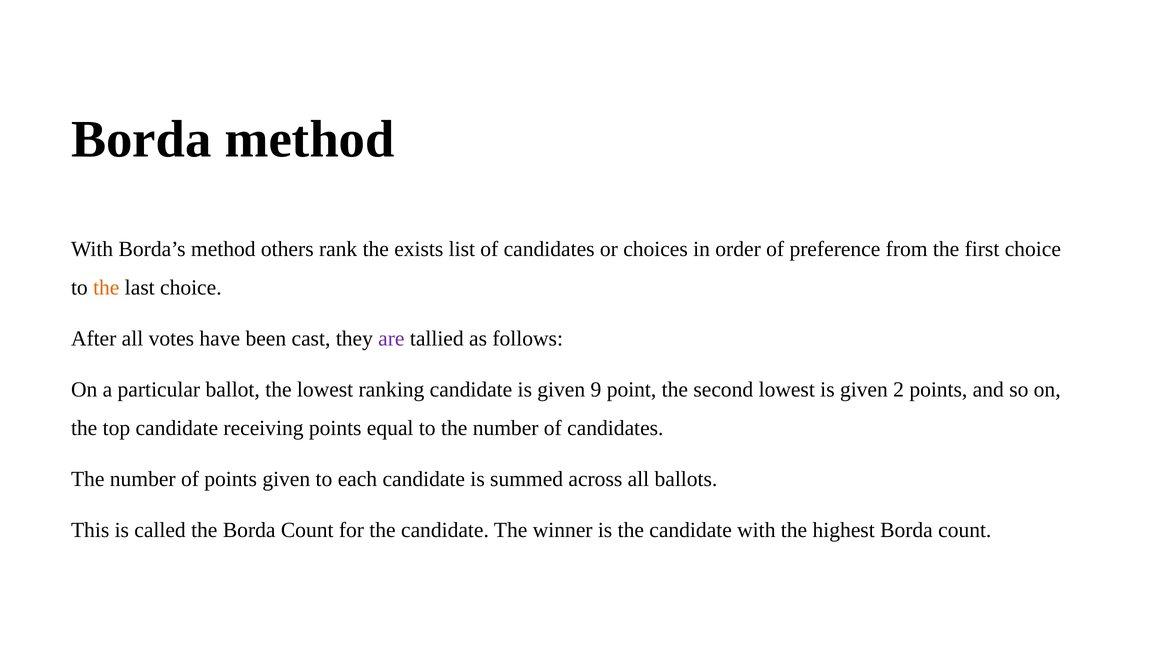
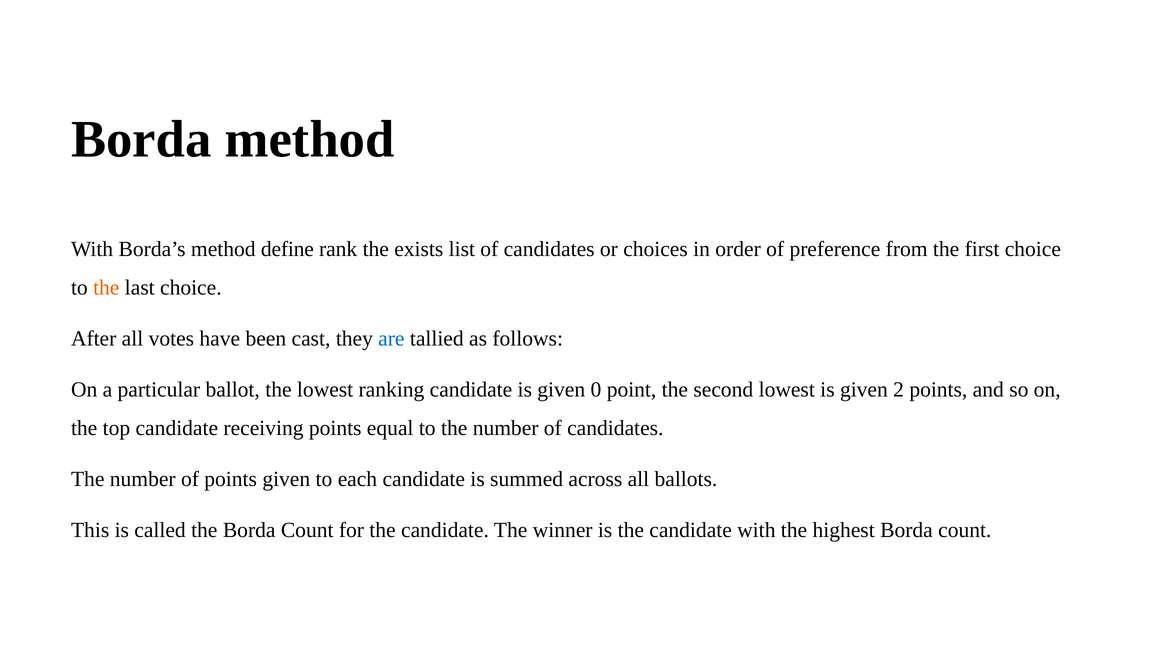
others: others -> define (287, 249)
are colour: purple -> blue (391, 339)
9: 9 -> 0 (596, 389)
